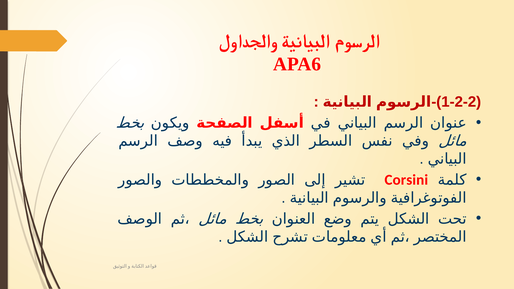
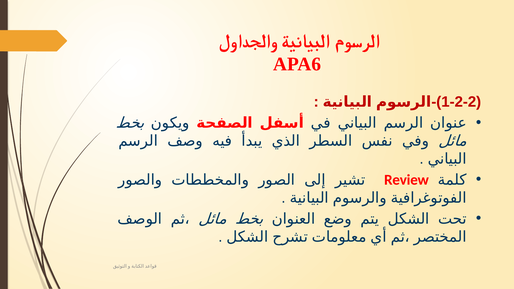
Corsini: Corsini -> Review (406, 180)
